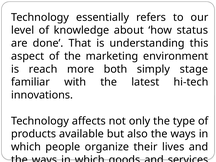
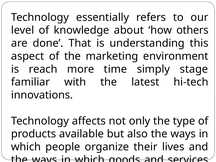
status: status -> others (193, 30)
both: both -> time (115, 69)
